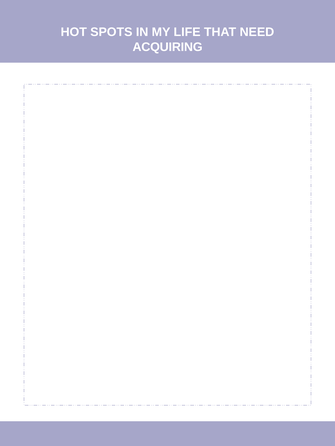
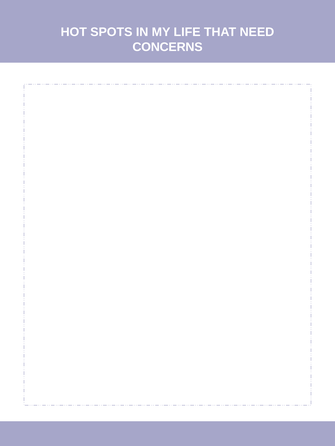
ACQUIRING: ACQUIRING -> CONCERNS (168, 47)
